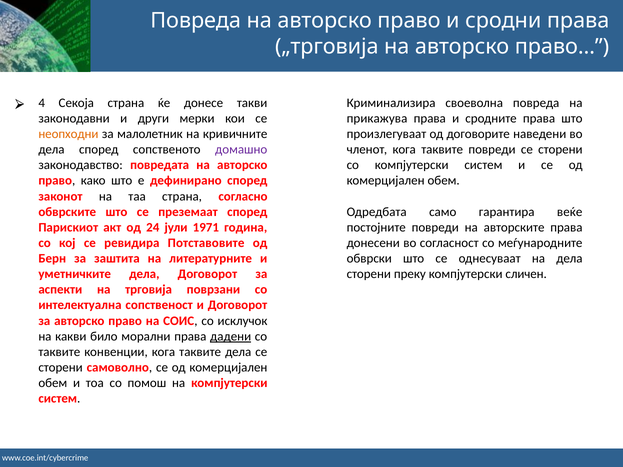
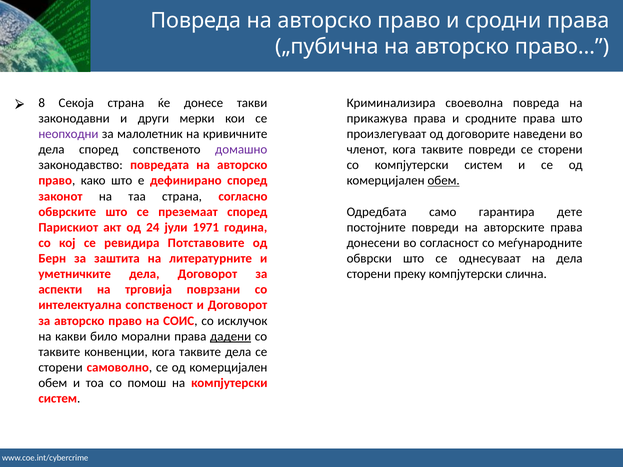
„трговија: „трговија -> „пубична (327, 47)
4: 4 -> 8 (42, 103)
неопходни colour: orange -> purple (68, 134)
обем underline: none -> present (444, 181)
веќе: веќе -> дете (570, 212)
сличен: сличен -> слична (526, 274)
